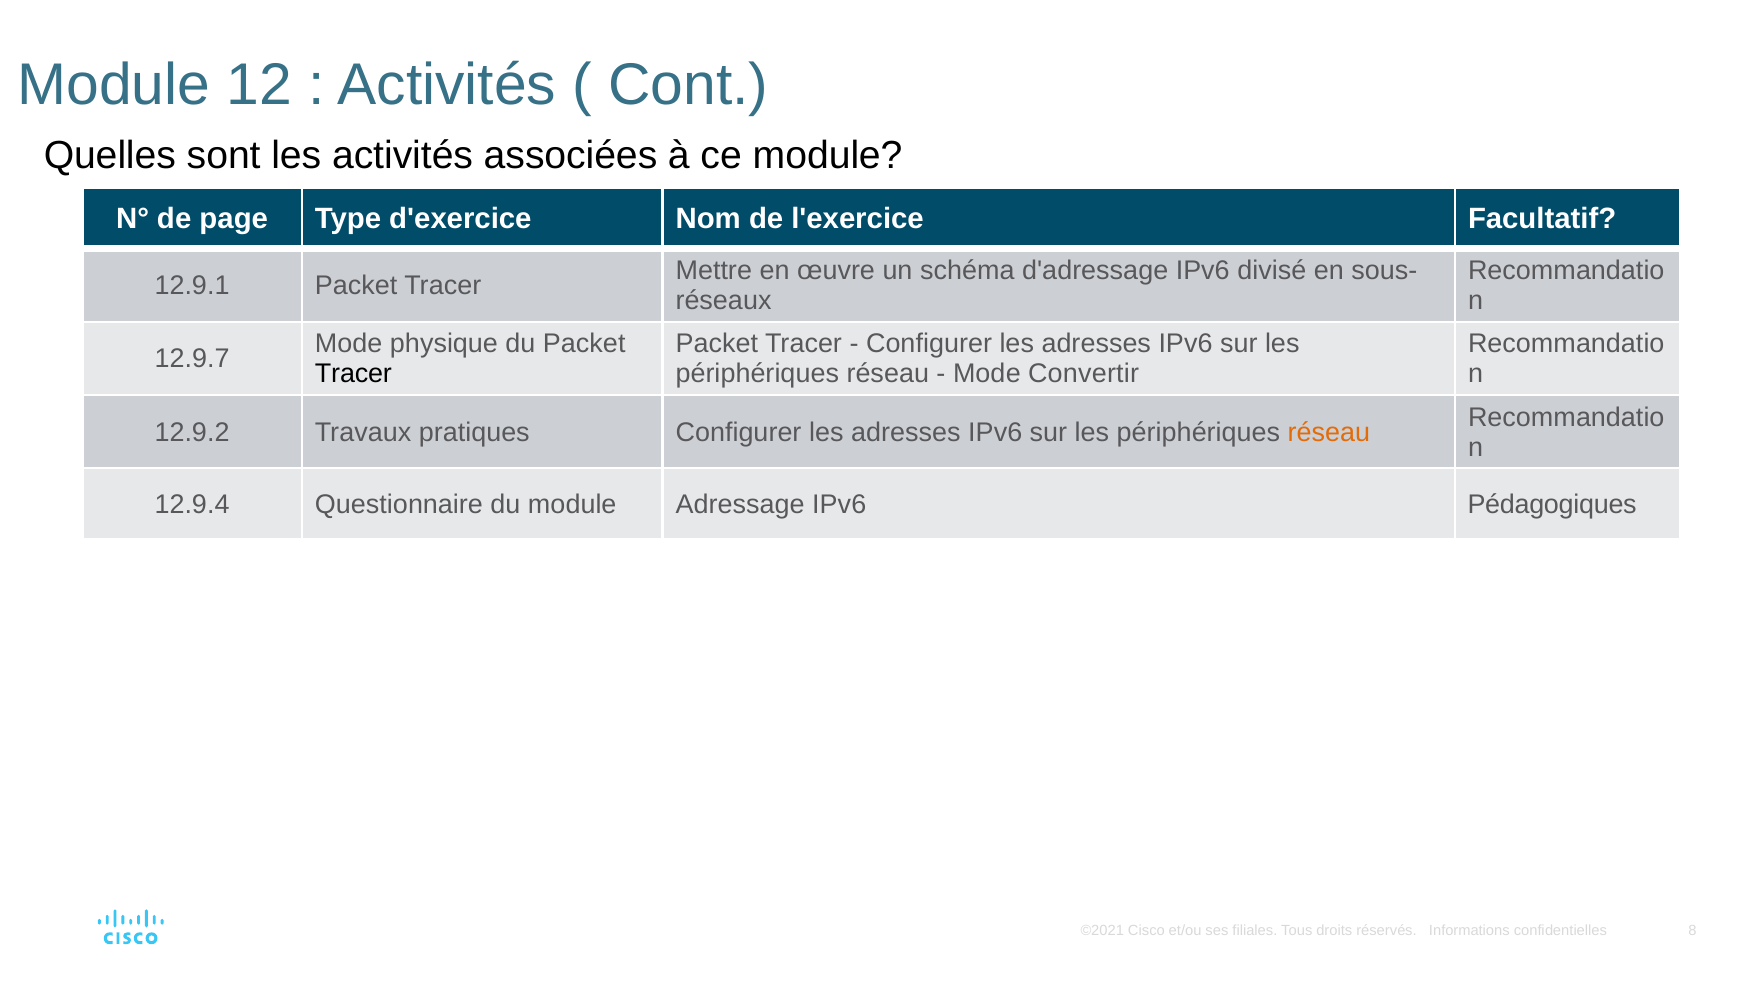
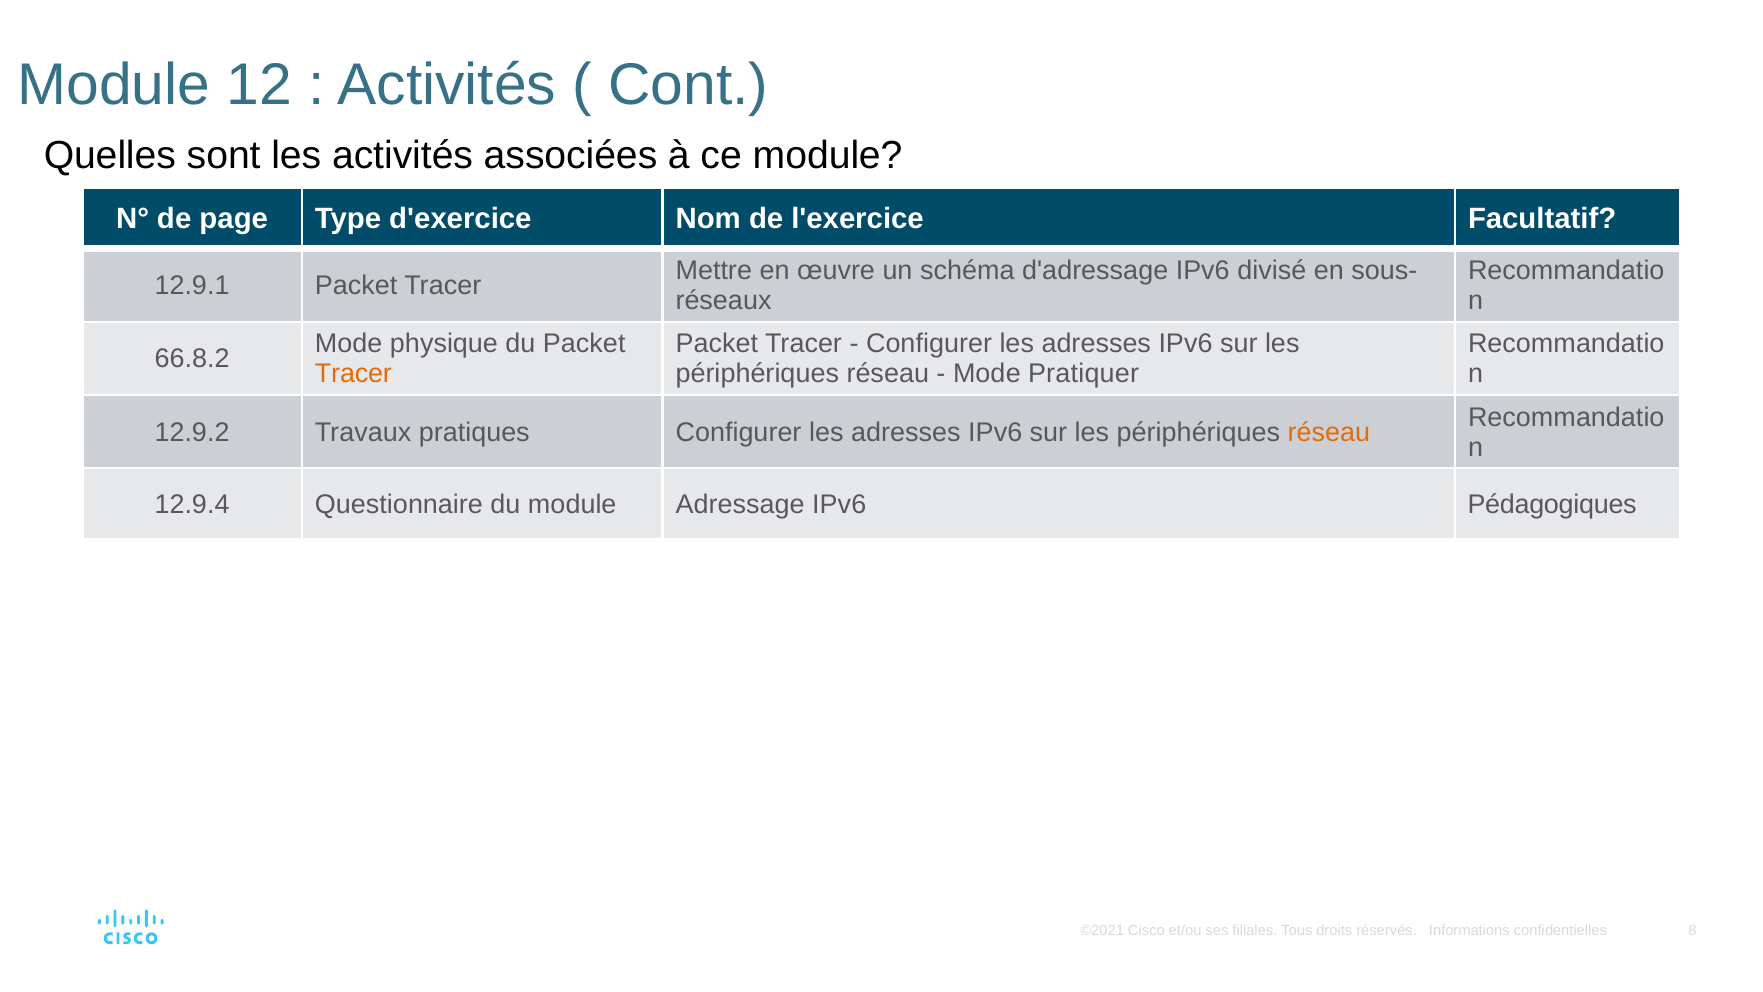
12.9.7: 12.9.7 -> 66.8.2 (192, 359)
Tracer colour: black -> orange (353, 374)
Convertir: Convertir -> Pratiquer (1084, 374)
